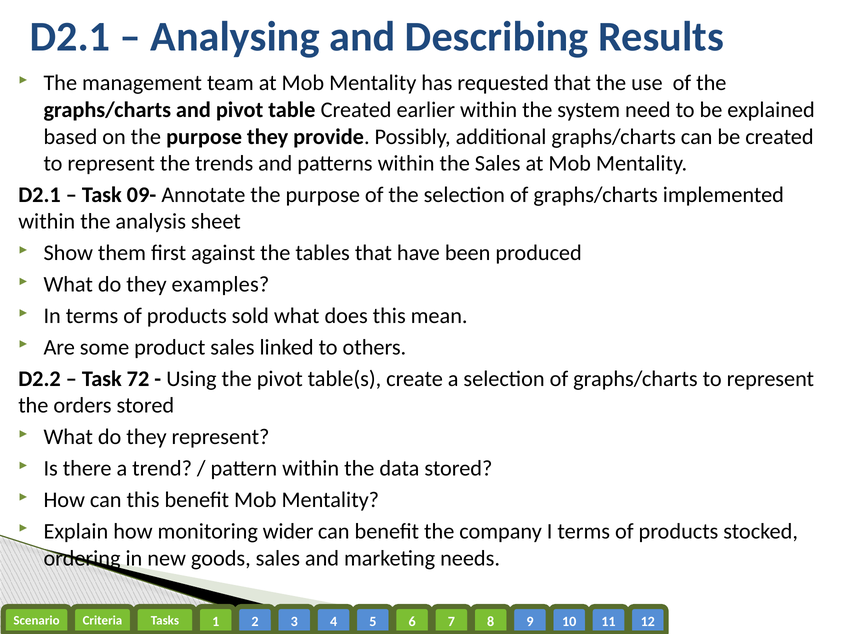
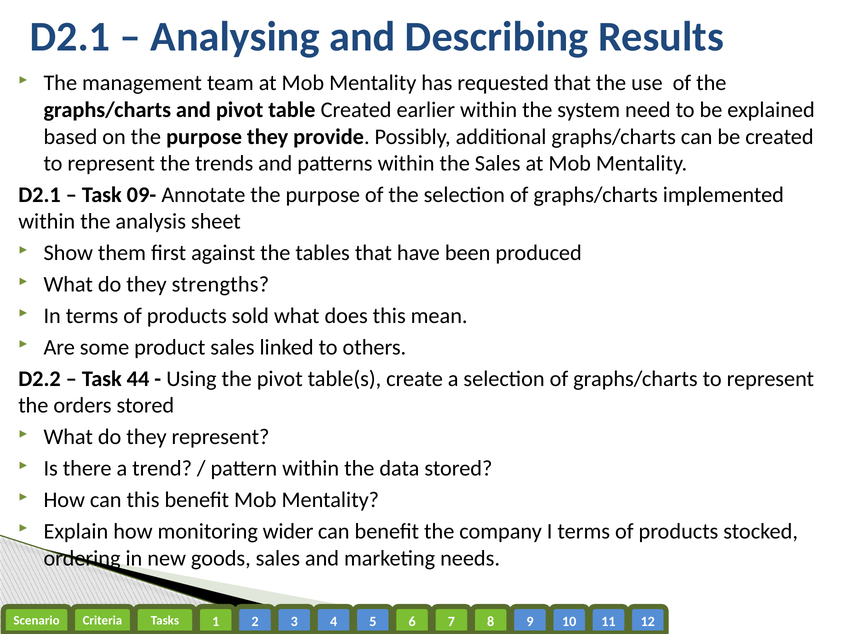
examples: examples -> strengths (220, 285)
72: 72 -> 44 (138, 379)
